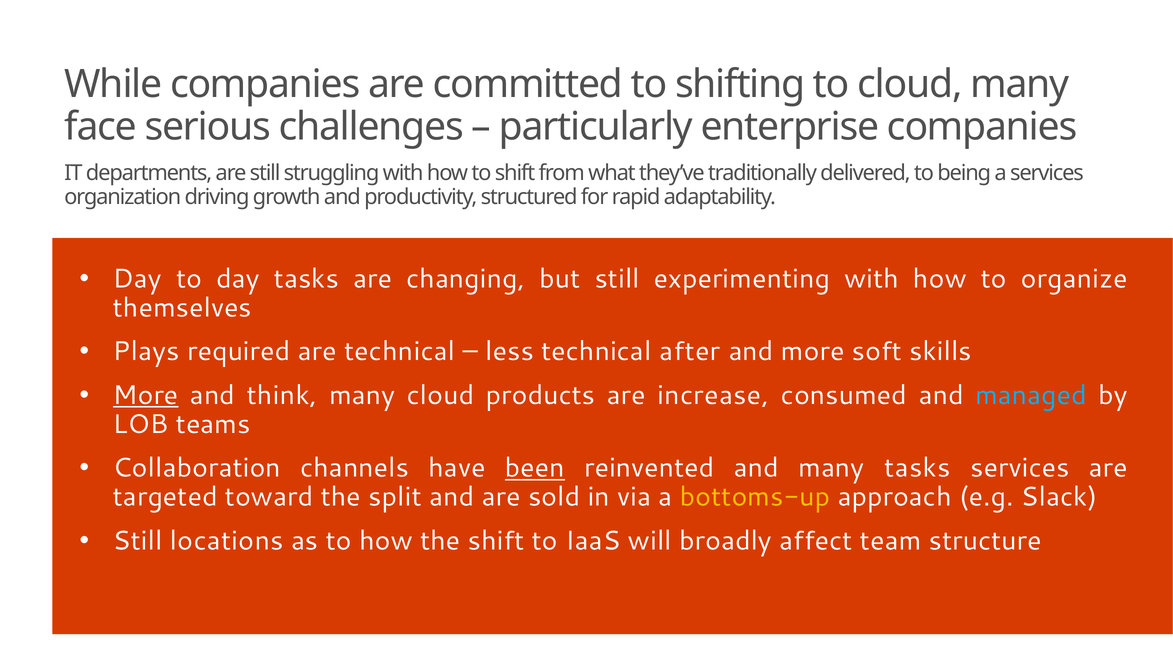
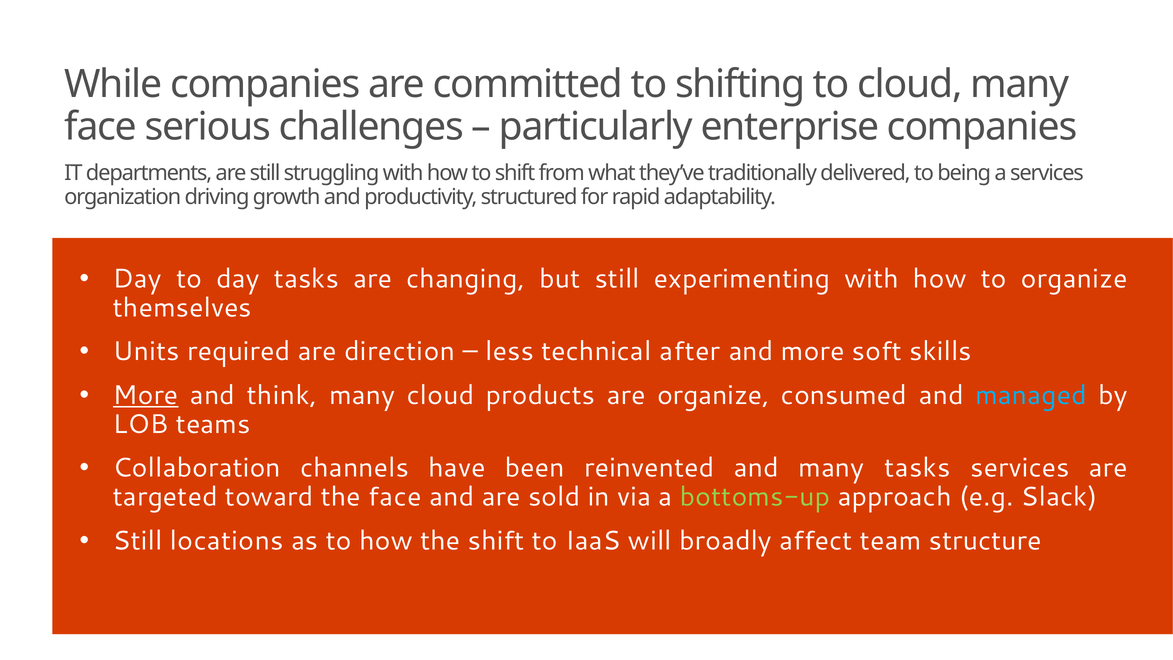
Plays: Plays -> Units (146, 351)
are technical: technical -> direction (400, 351)
are increase: increase -> organize (713, 395)
been underline: present -> none (535, 468)
the split: split -> face (395, 497)
bottoms-up colour: yellow -> light green (755, 497)
